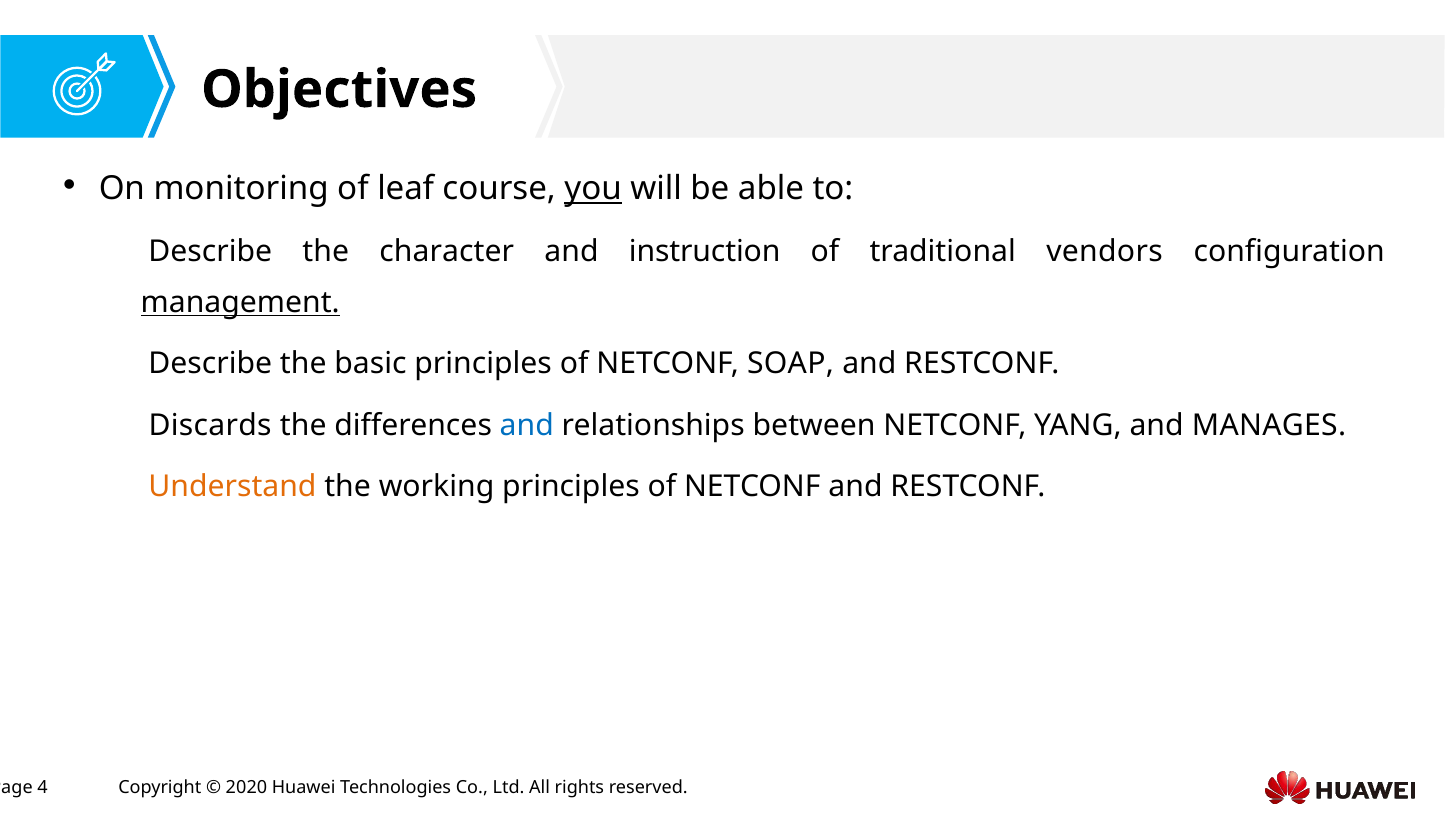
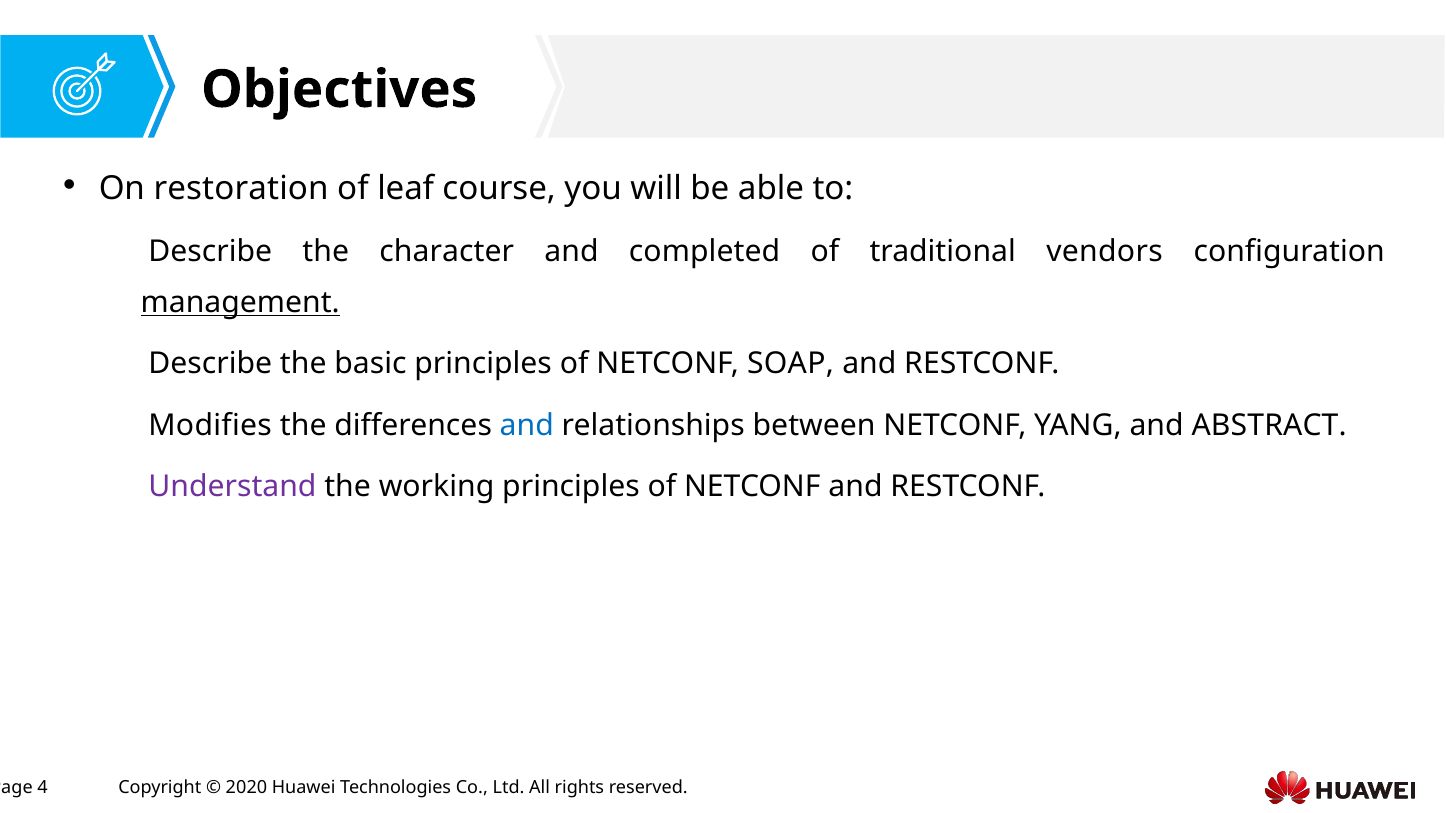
monitoring: monitoring -> restoration (241, 189)
you underline: present -> none (593, 189)
instruction: instruction -> completed (705, 252)
Discards: Discards -> Modifies (210, 426)
MANAGES: MANAGES -> ABSTRACT (1269, 426)
Understand colour: orange -> purple (232, 487)
